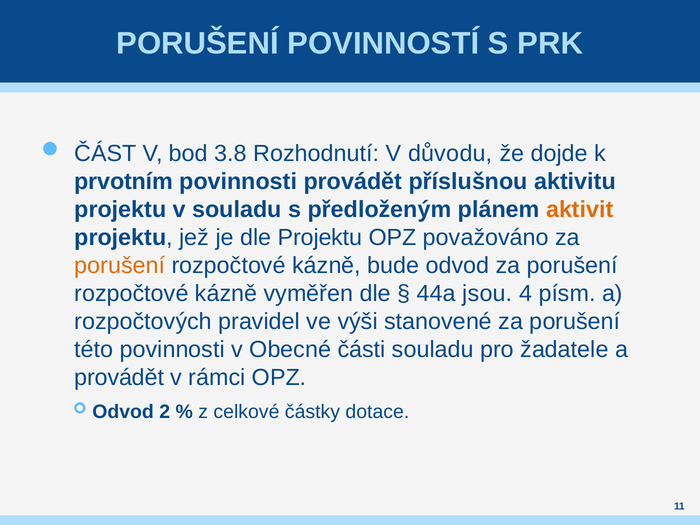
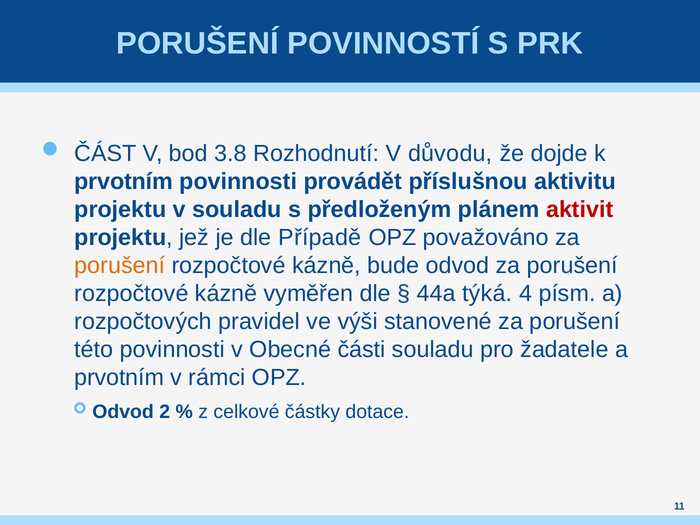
aktivit colour: orange -> red (580, 209)
dle Projektu: Projektu -> Případě (320, 237)
jsou: jsou -> týká (487, 293)
provádět: provádět -> prvotním (119, 377)
